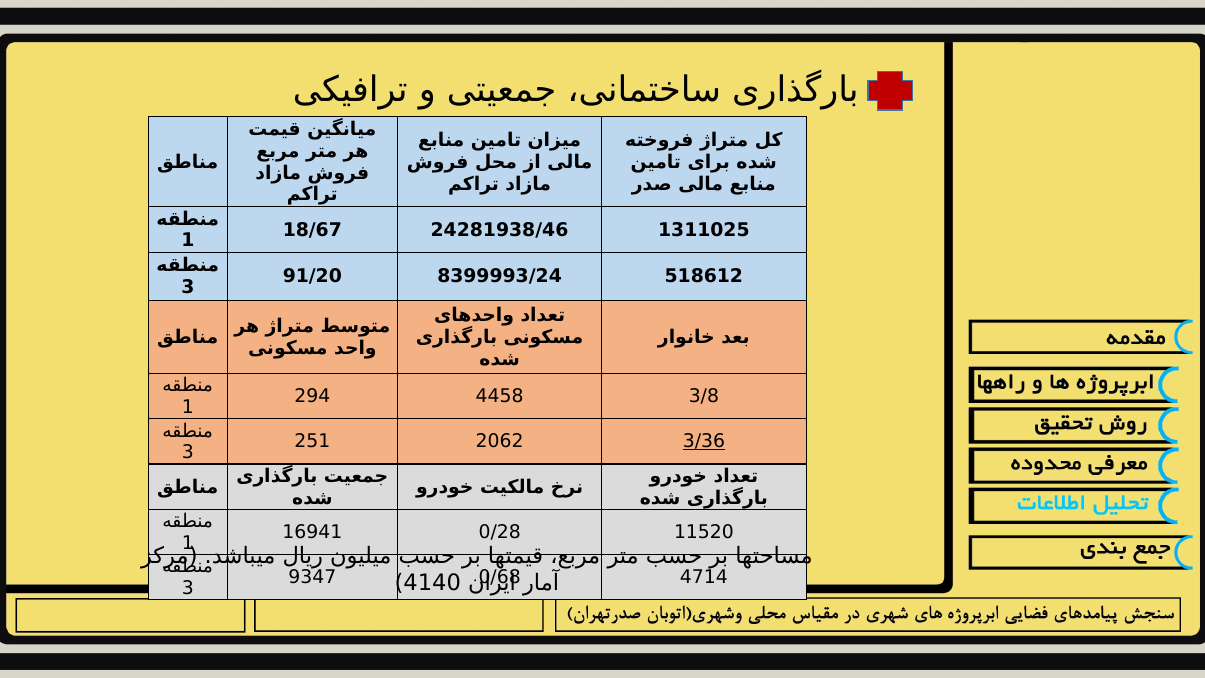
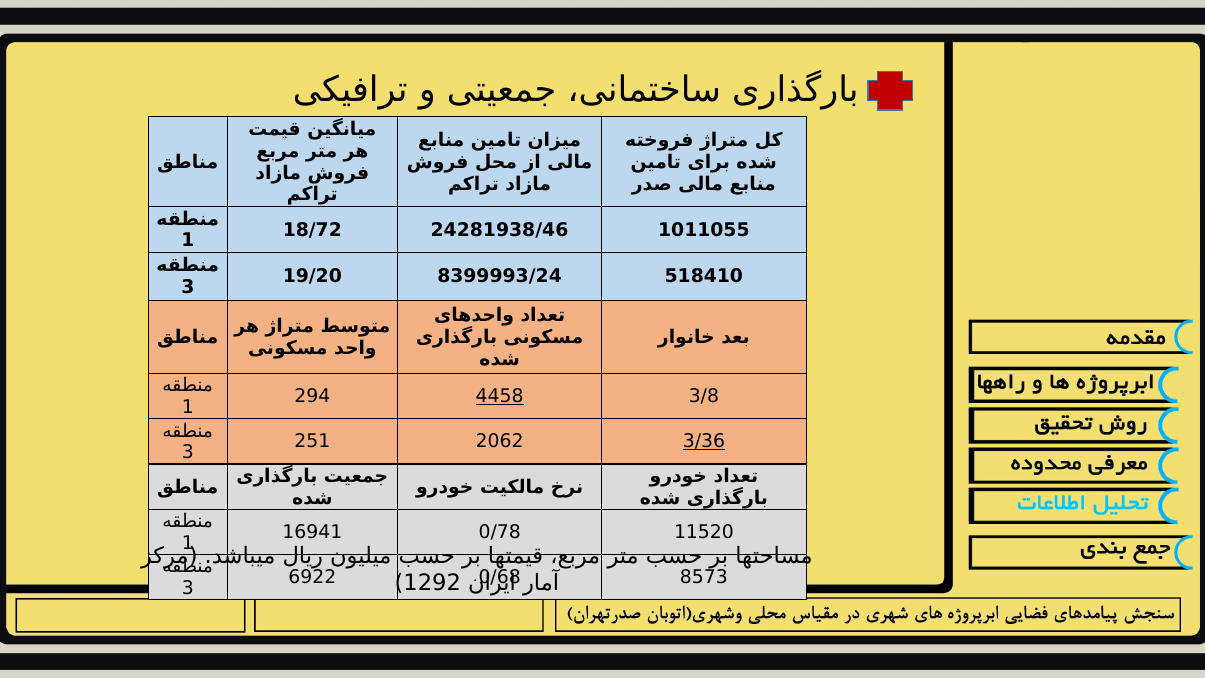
18/67: 18/67 -> 18/72 (312, 230)
1311025: 1311025 -> 1011055 (704, 230)
91/20: 91/20 -> 19/20 (312, 277)
518612: 518612 -> 518410 (704, 277)
4458 underline: none -> present (500, 396)
0/28: 0/28 -> 0/78 (500, 532)
9347: 9347 -> 6922 (312, 577)
4714: 4714 -> 8573 (704, 577)
4140: 4140 -> 1292 (432, 583)
